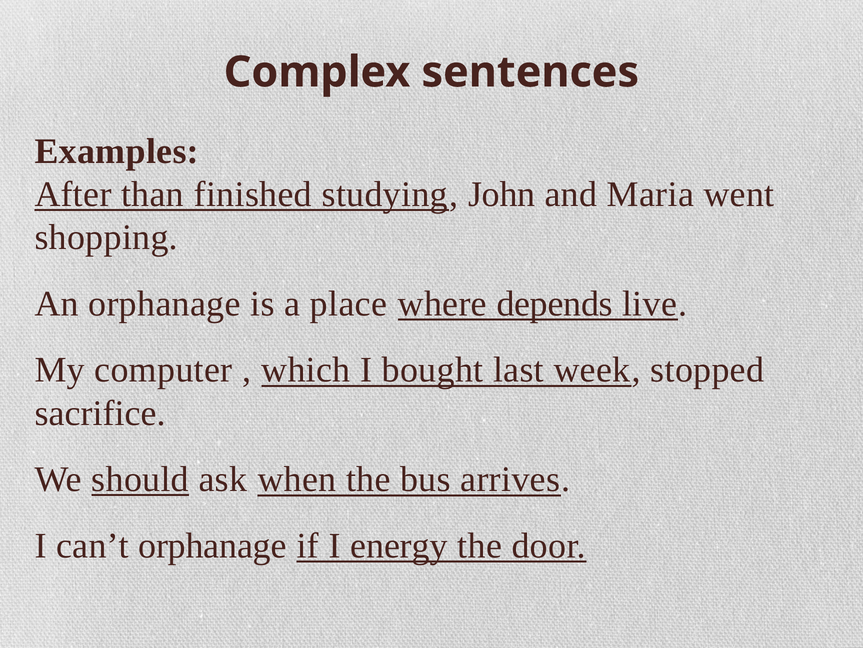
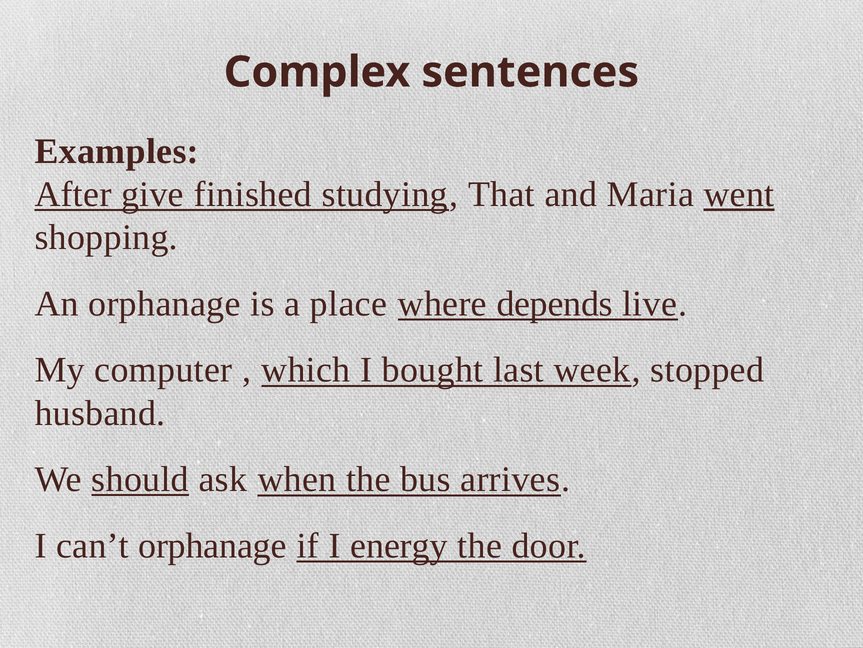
than: than -> give (153, 194)
John: John -> That (501, 194)
went underline: none -> present (739, 194)
sacrifice: sacrifice -> husband (100, 413)
